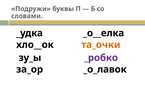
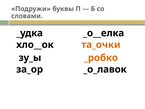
_робко colour: purple -> orange (101, 58)
